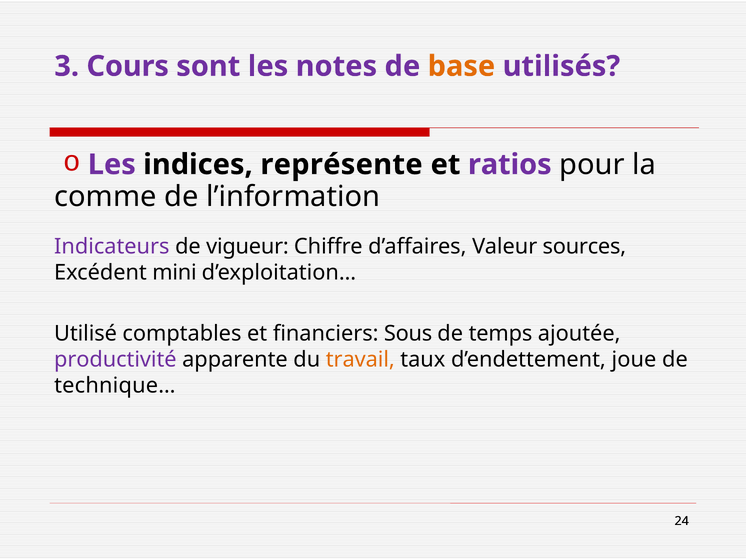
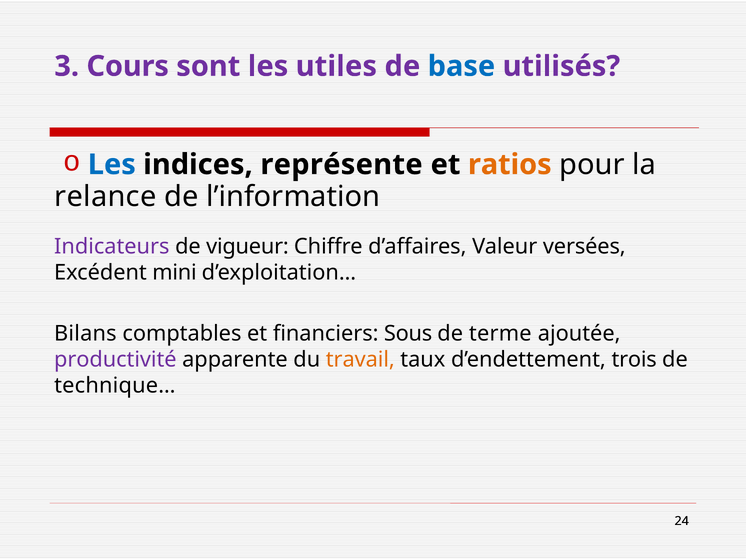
notes: notes -> utiles (336, 66)
base colour: orange -> blue (461, 66)
Les colour: purple -> blue (112, 165)
ratios colour: purple -> orange (510, 165)
comme: comme -> relance (105, 197)
sources: sources -> versées (584, 247)
Utilisé: Utilisé -> Bilans (85, 334)
temps: temps -> terme (500, 334)
joue: joue -> trois (634, 360)
